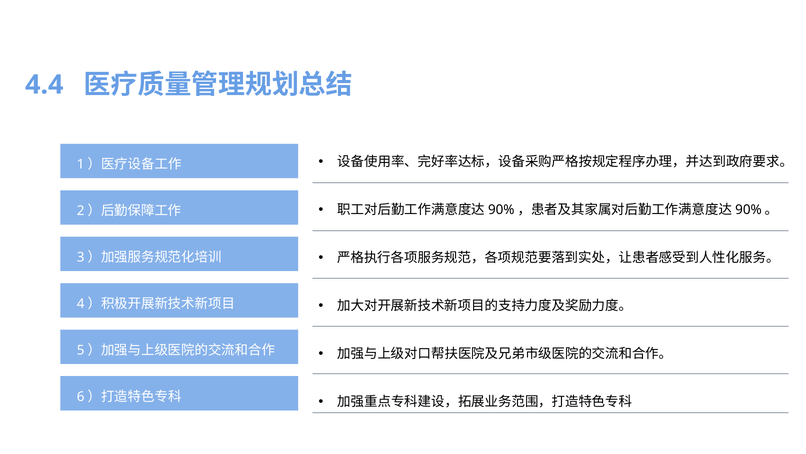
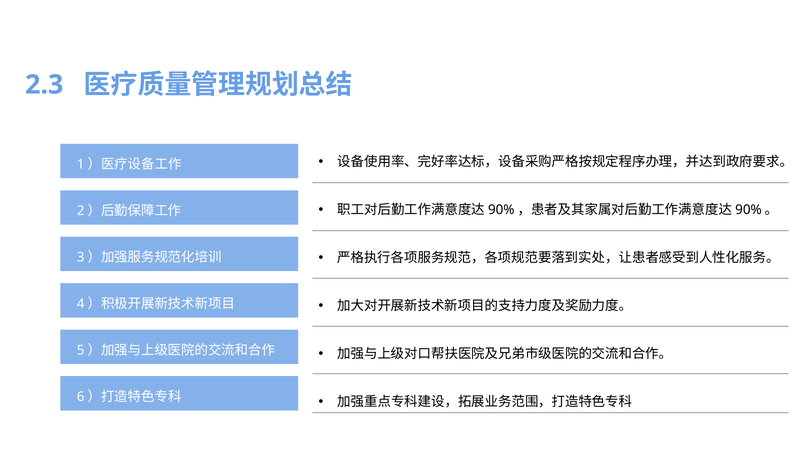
4.4: 4.4 -> 2.3 (44, 85)
